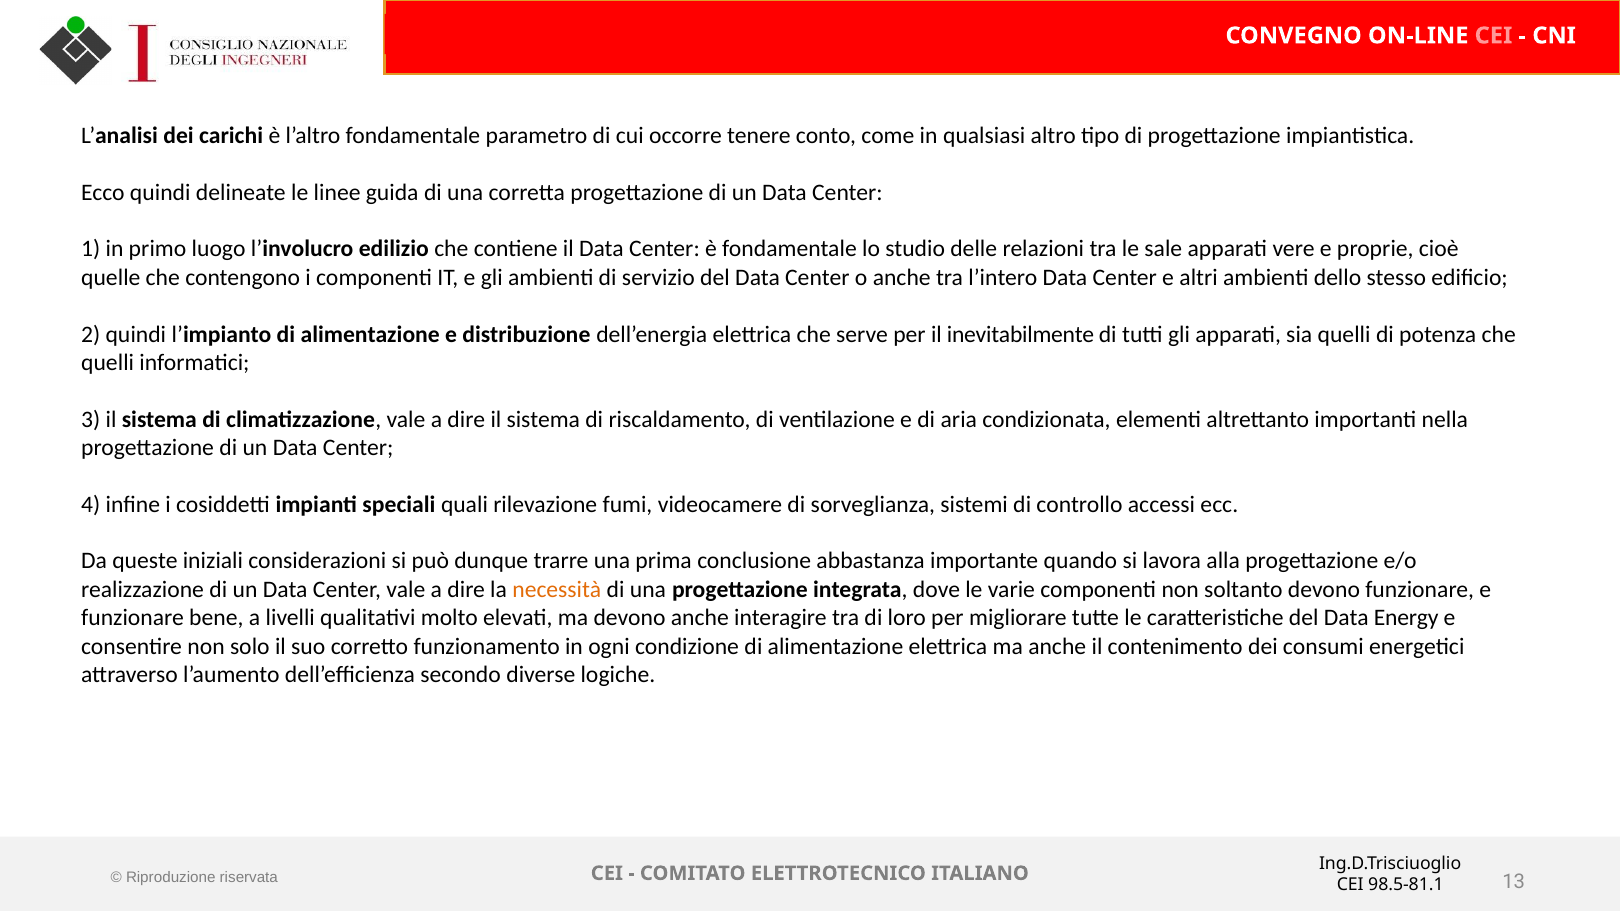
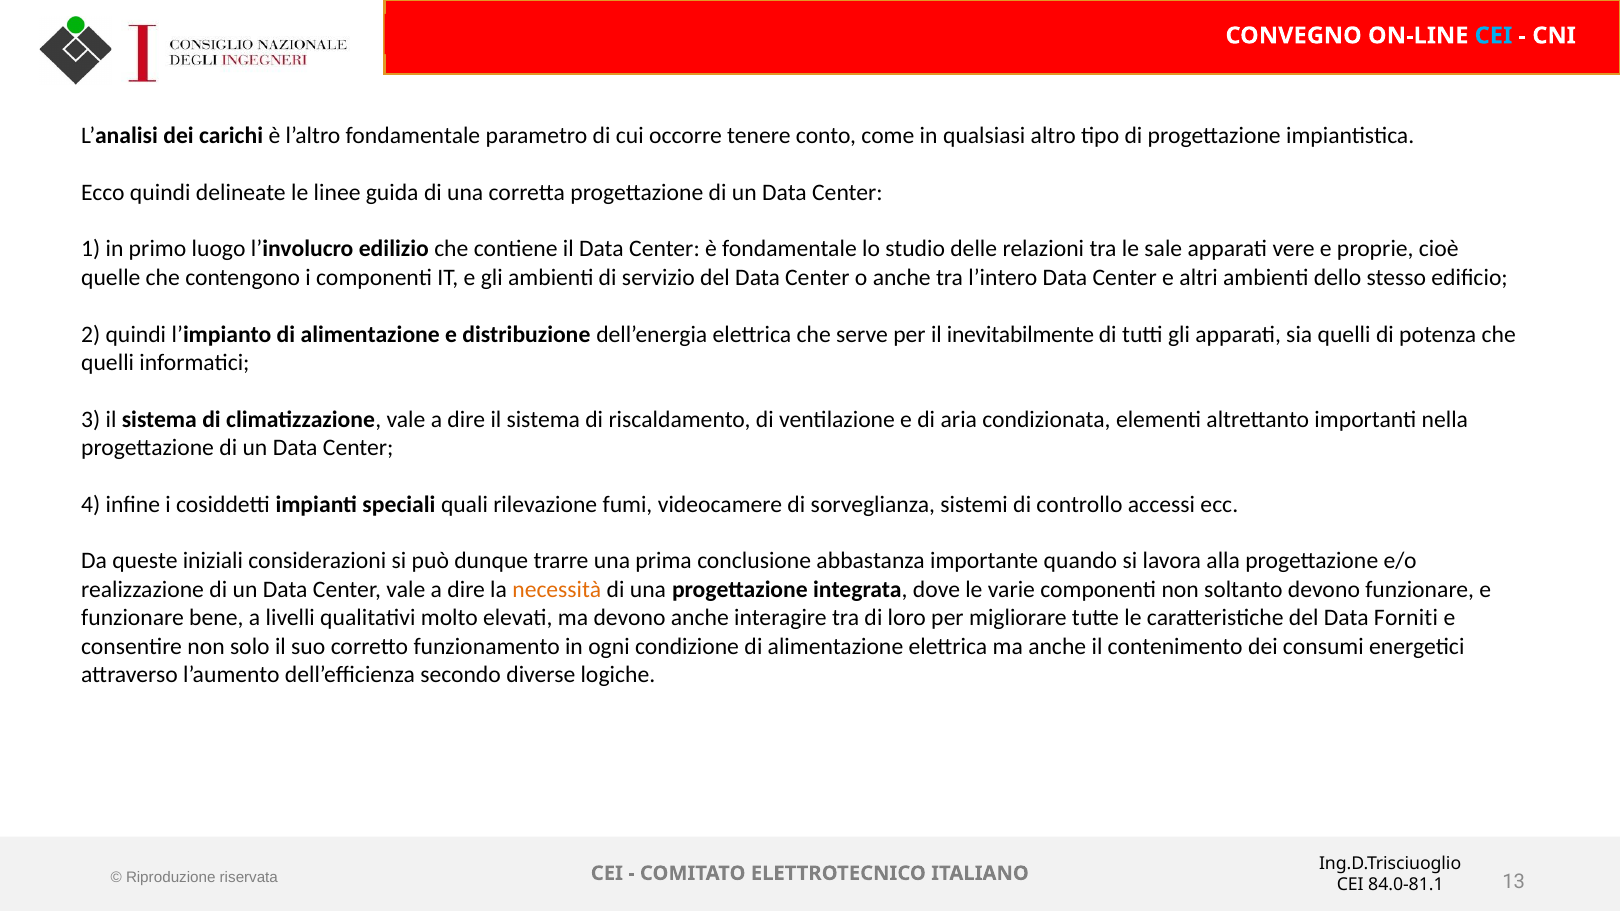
CEI colour: pink -> light blue (1493, 36)
Energy: Energy -> Forniti (1406, 618)
98.5-81.1: 98.5-81.1 -> 84.0-81.1 (1406, 885)
